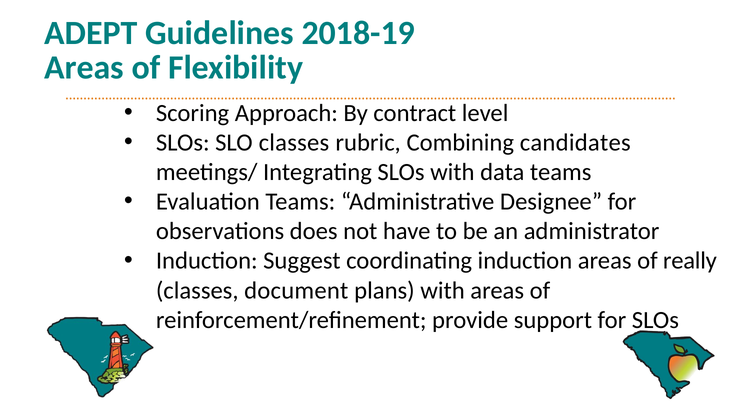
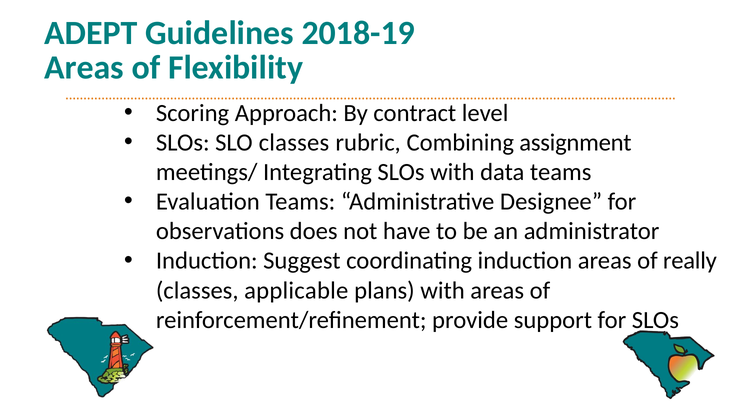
candidates: candidates -> assignment (575, 143)
document: document -> applicable (296, 291)
